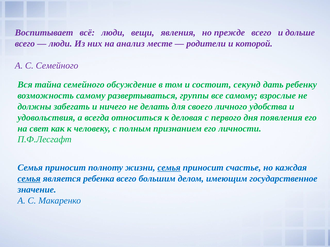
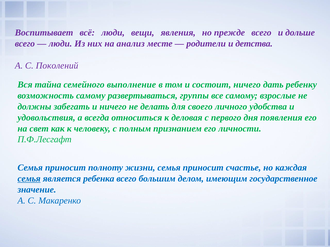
которой: которой -> детства (254, 44)
С Семейного: Семейного -> Поколений (57, 66)
обсуждение: обсуждение -> выполнение (131, 85)
состоит секунд: секунд -> ничего (247, 85)
семья underline: present -> none (169, 168)
